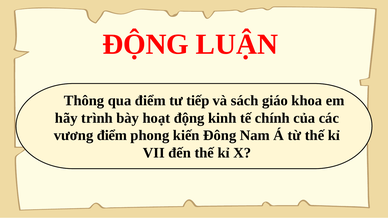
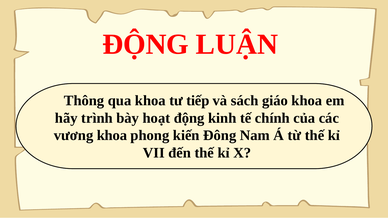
qua điểm: điểm -> khoa (150, 101)
vương điểm: điểm -> khoa (112, 136)
